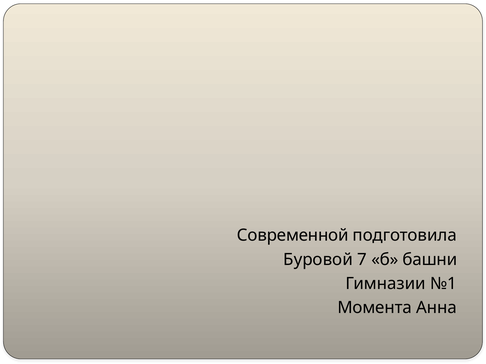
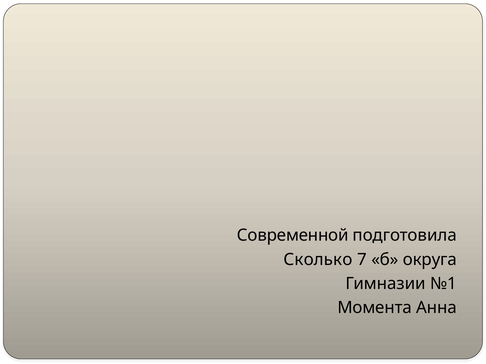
Буровой: Буровой -> Сколько (318, 260)
башни: башни -> округа (430, 260)
